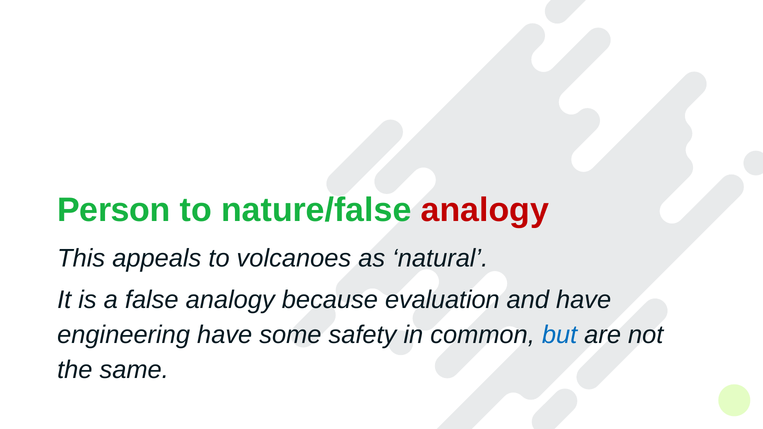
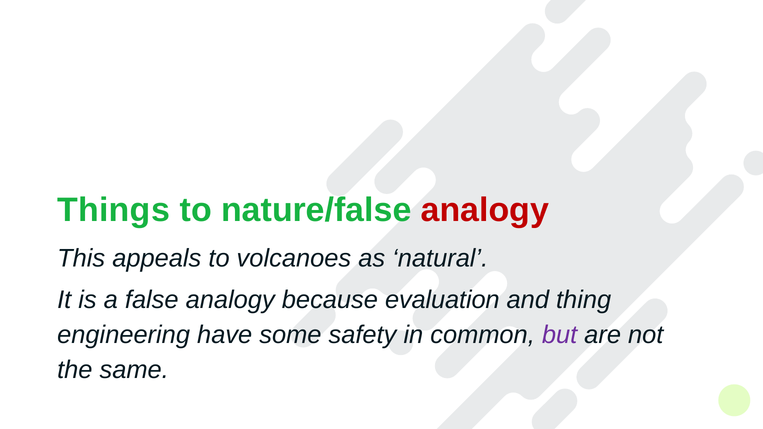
Person: Person -> Things (114, 210)
and have: have -> thing (584, 300)
but colour: blue -> purple (560, 335)
